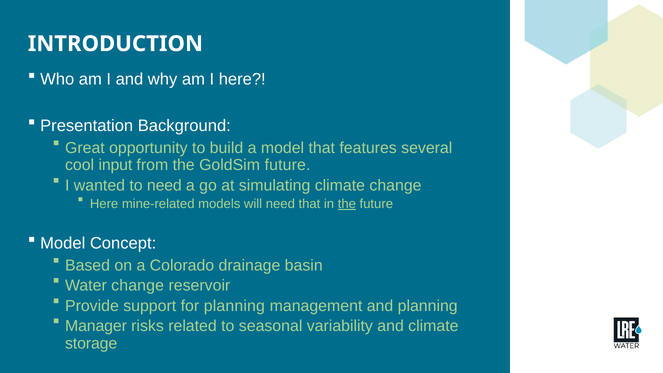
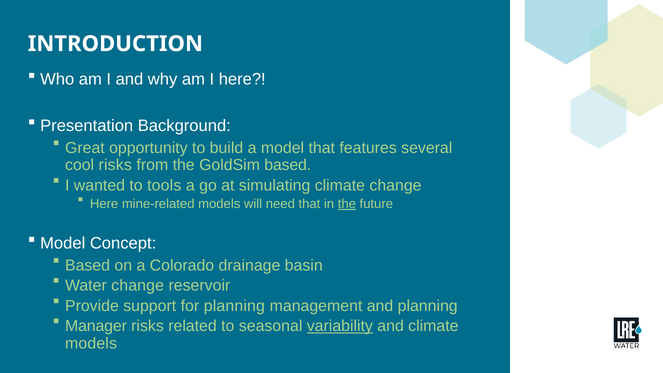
cool input: input -> risks (115, 165)
GoldSim future: future -> based (288, 165)
to need: need -> tools (164, 185)
variability underline: none -> present (340, 326)
storage: storage -> models (91, 343)
